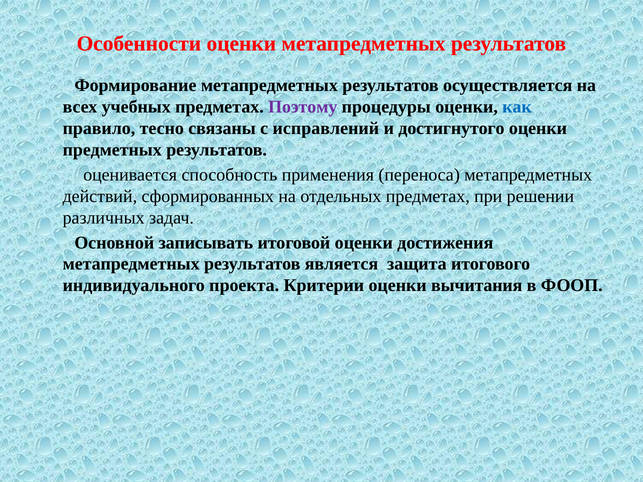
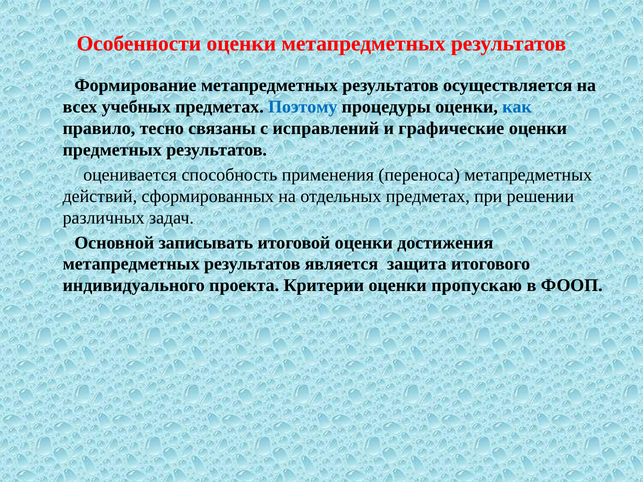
Поэтому colour: purple -> blue (303, 107)
достигнутого: достигнутого -> графические (451, 128)
вычитания: вычитания -> пропускаю (477, 286)
